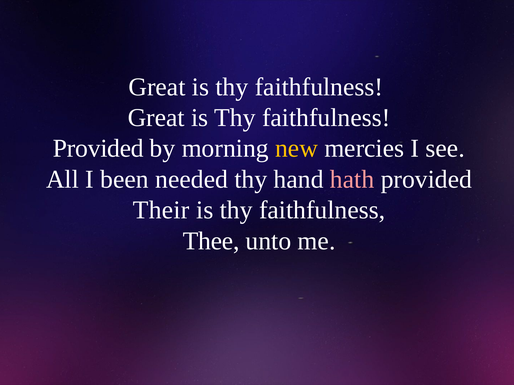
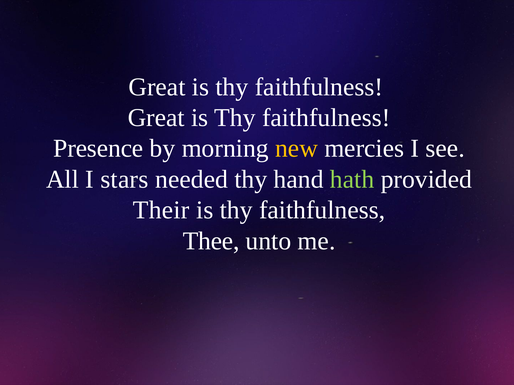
Provided: Provided -> Presence (98, 149)
been: been -> stars (124, 180)
hath colour: pink -> light green (352, 180)
